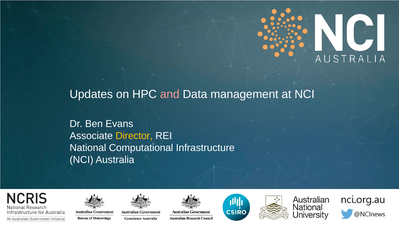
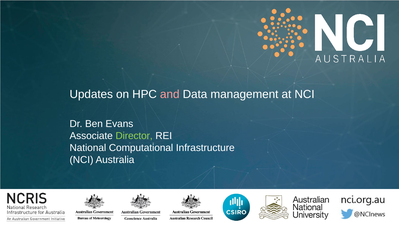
Director colour: yellow -> light green (134, 135)
